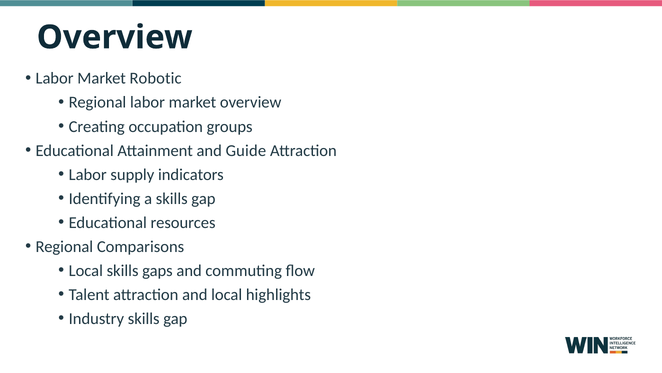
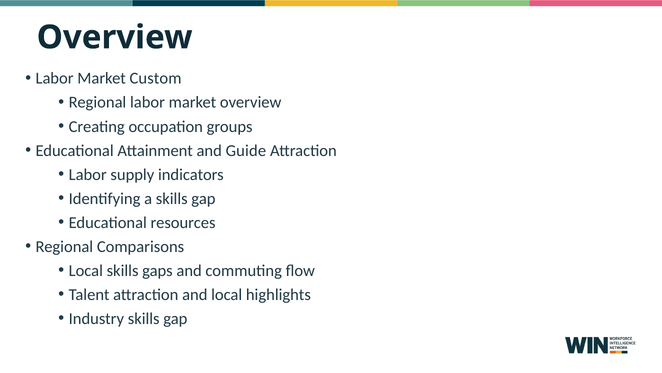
Robotic: Robotic -> Custom (156, 78)
